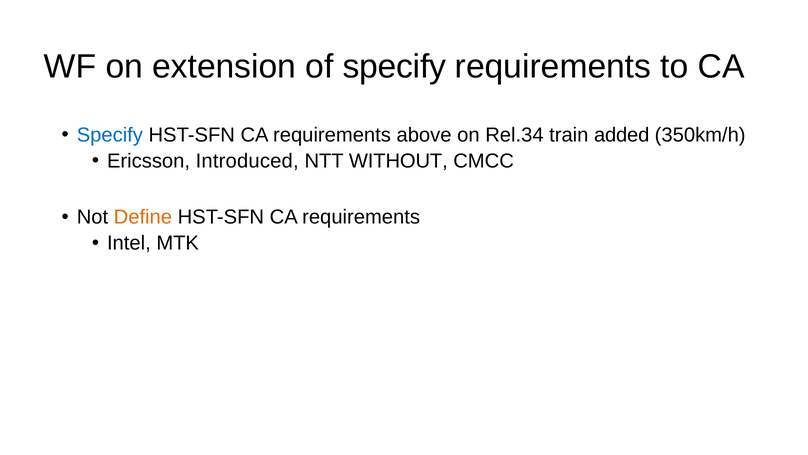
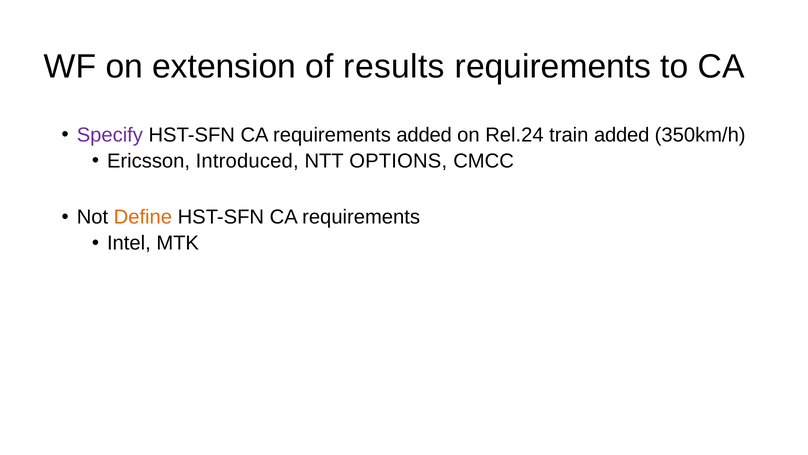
of specify: specify -> results (394, 67)
Specify colour: blue -> purple (110, 135)
requirements above: above -> added (424, 135)
Rel.34: Rel.34 -> Rel.24 (514, 135)
WITHOUT: WITHOUT -> OPTIONS (398, 161)
